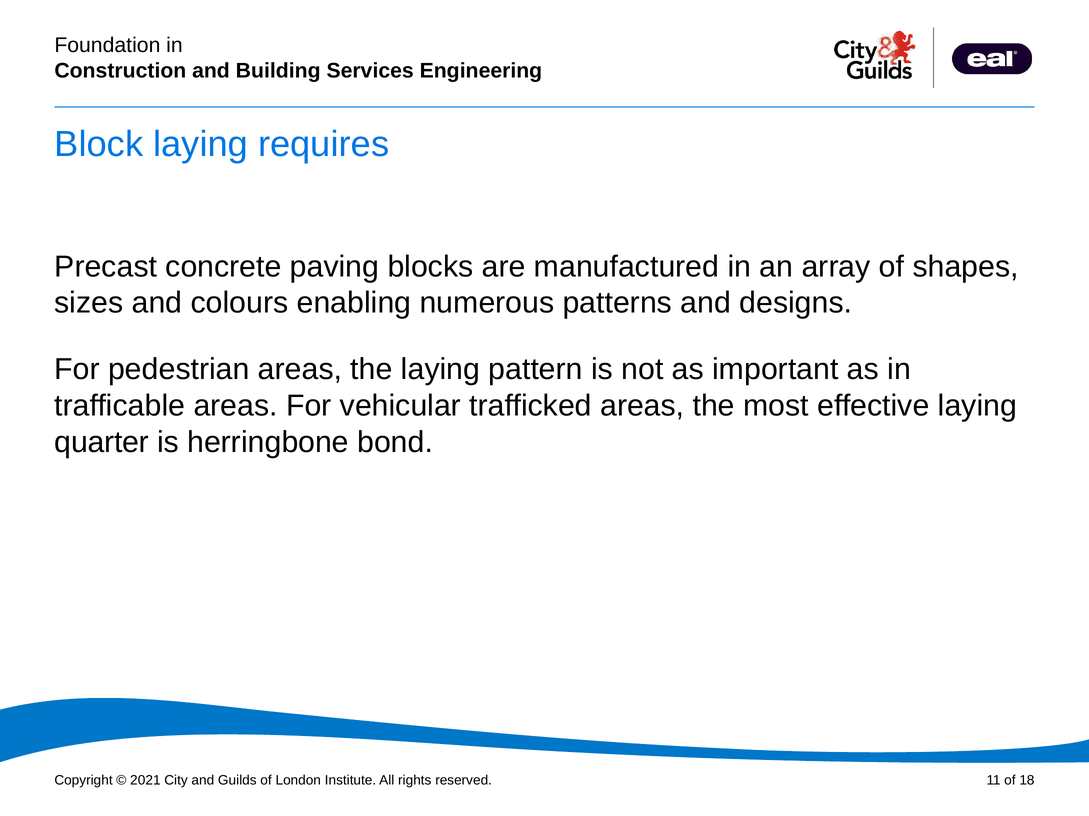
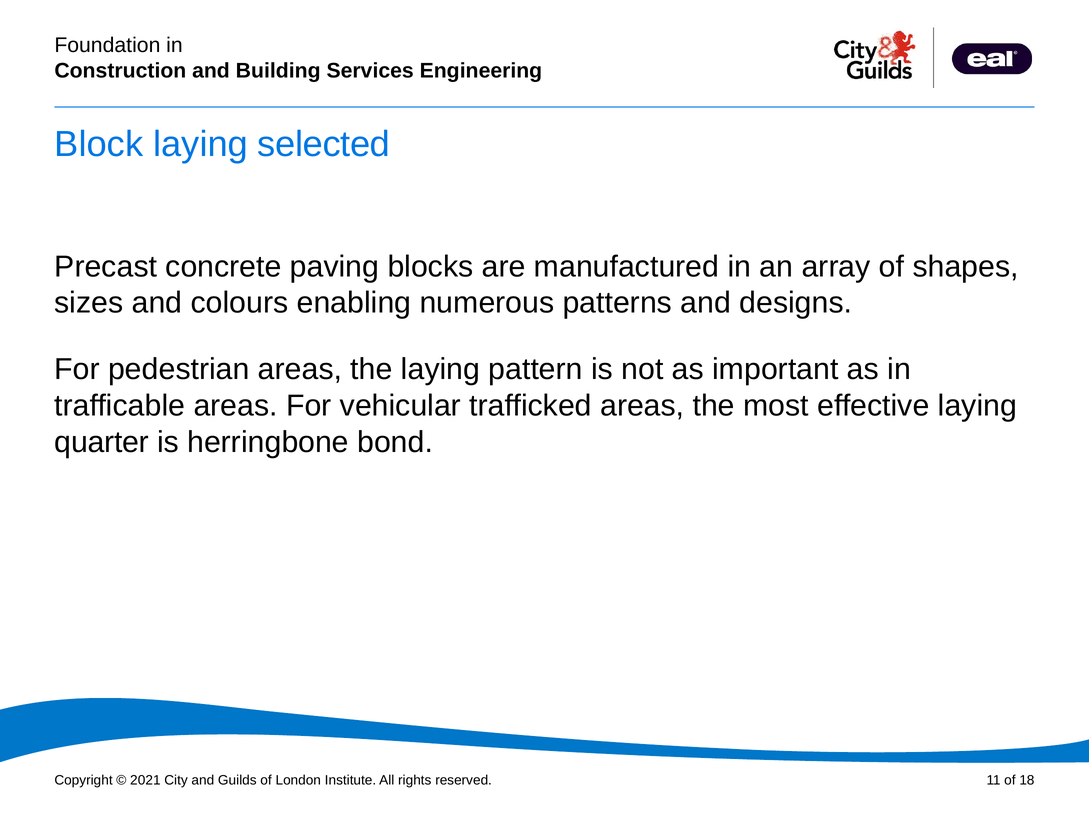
requires: requires -> selected (324, 144)
